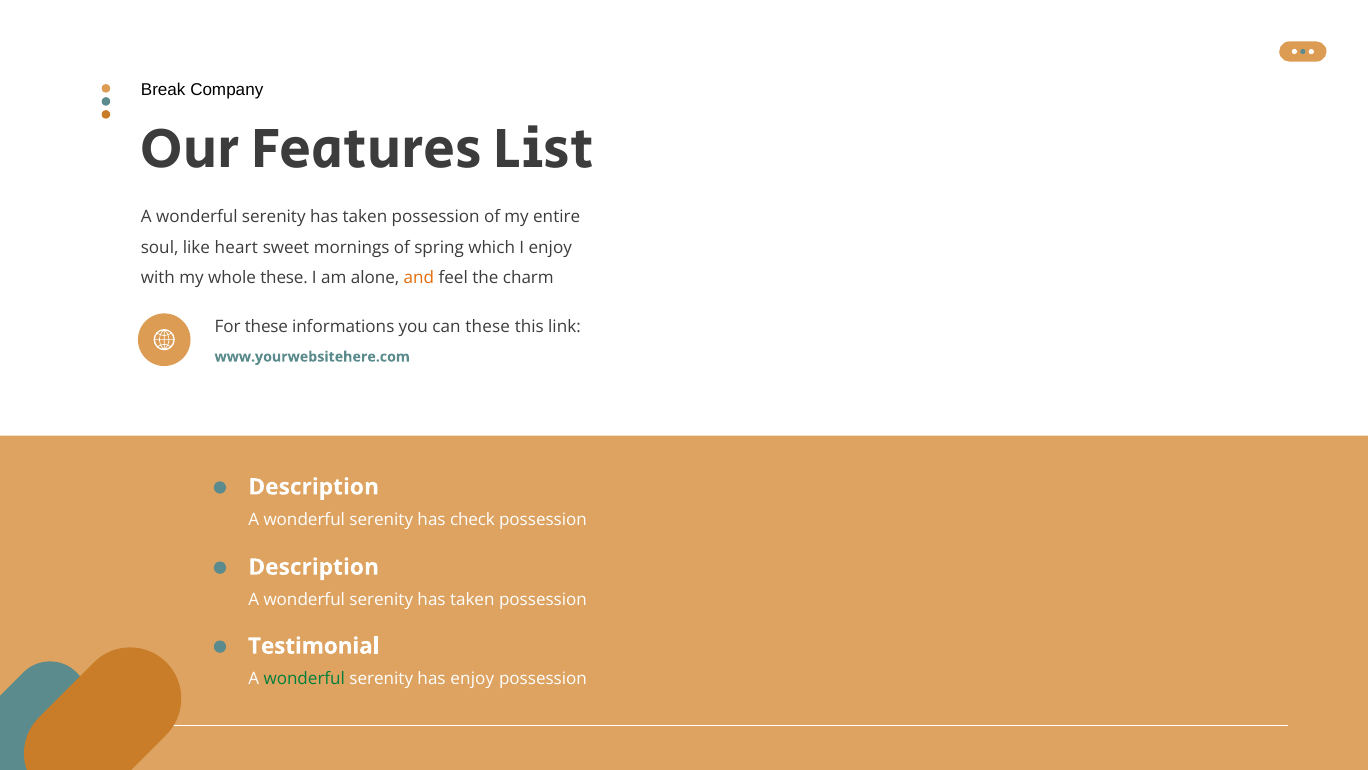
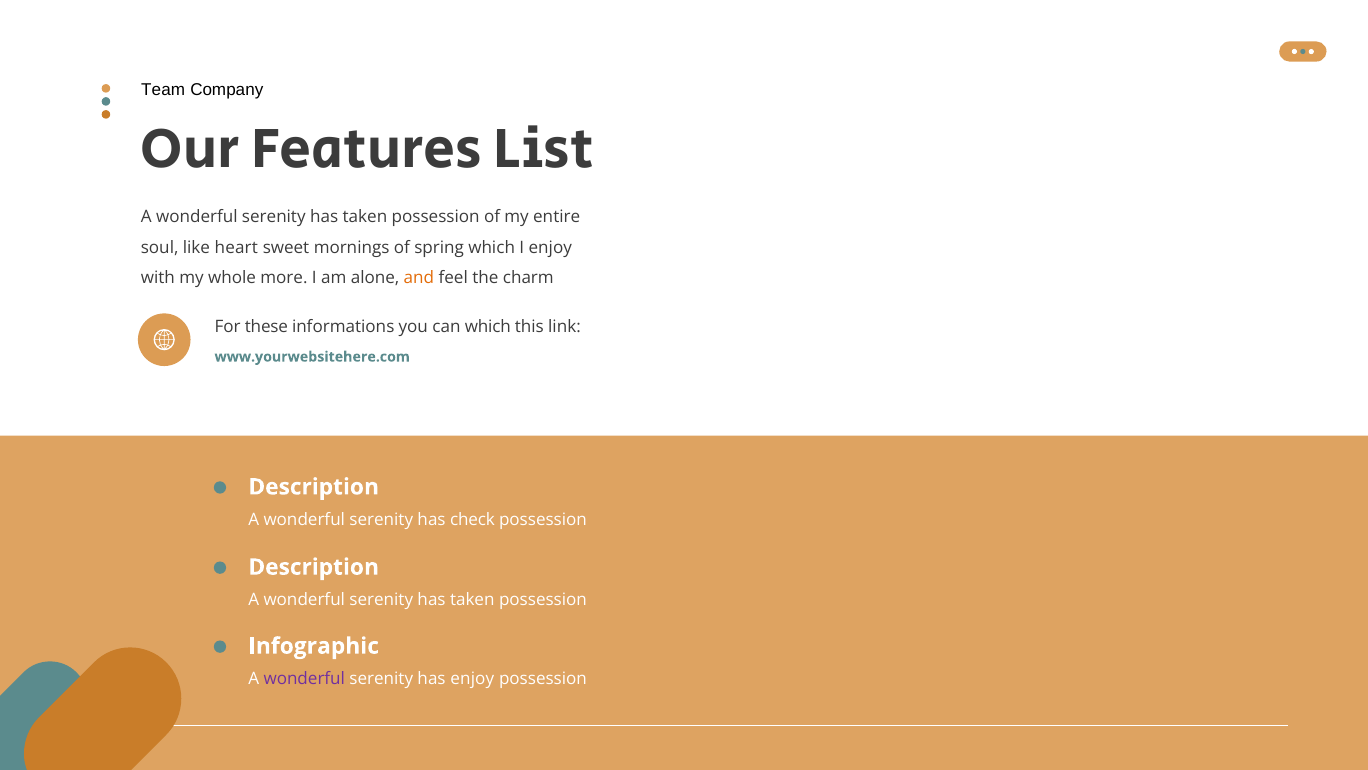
Break: Break -> Team (163, 90)
whole these: these -> more (284, 278)
can these: these -> which (488, 326)
Testimonial: Testimonial -> Infographic (314, 646)
wonderful colour: green -> purple (304, 678)
